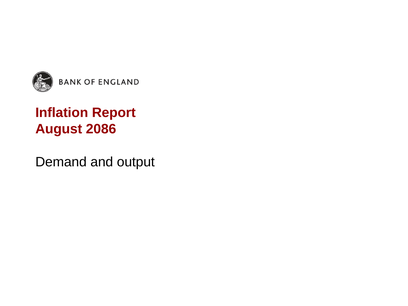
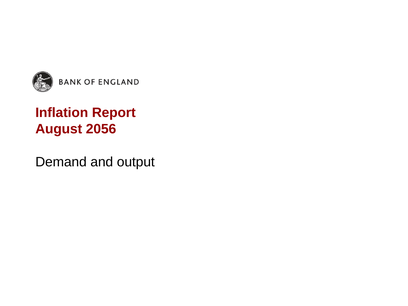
2086: 2086 -> 2056 (101, 129)
